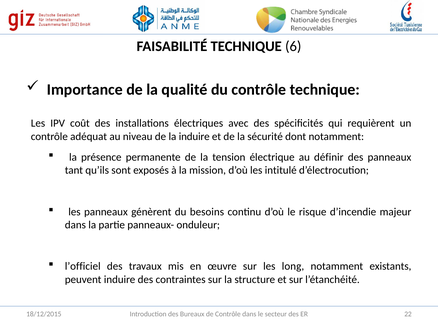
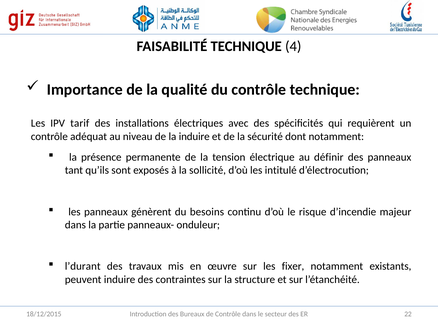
6: 6 -> 4 (293, 46)
coût: coût -> tarif (80, 123)
mission: mission -> sollicité (208, 170)
l’officiel: l’officiel -> l’durant (83, 266)
long: long -> fixer (293, 266)
